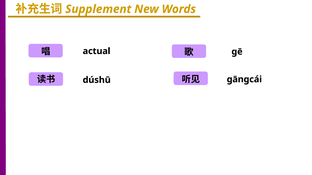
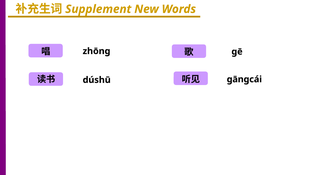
actual: actual -> zhōng (97, 51)
